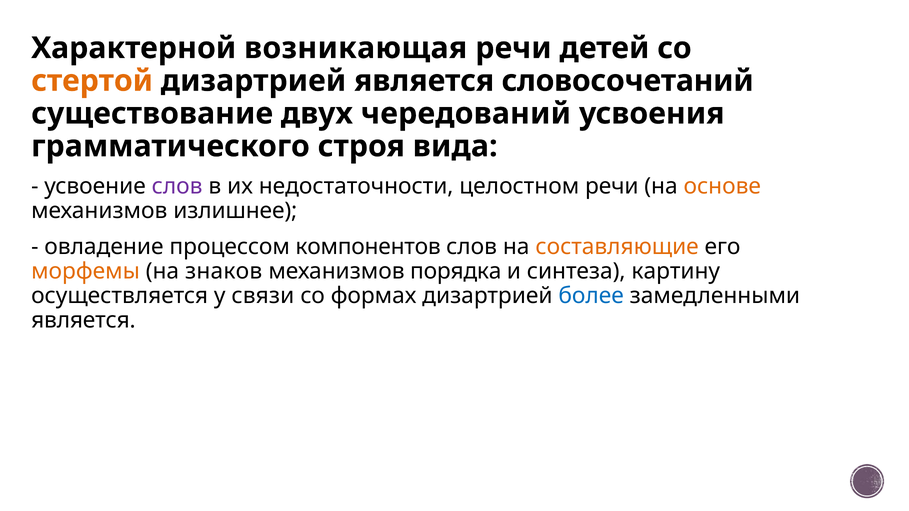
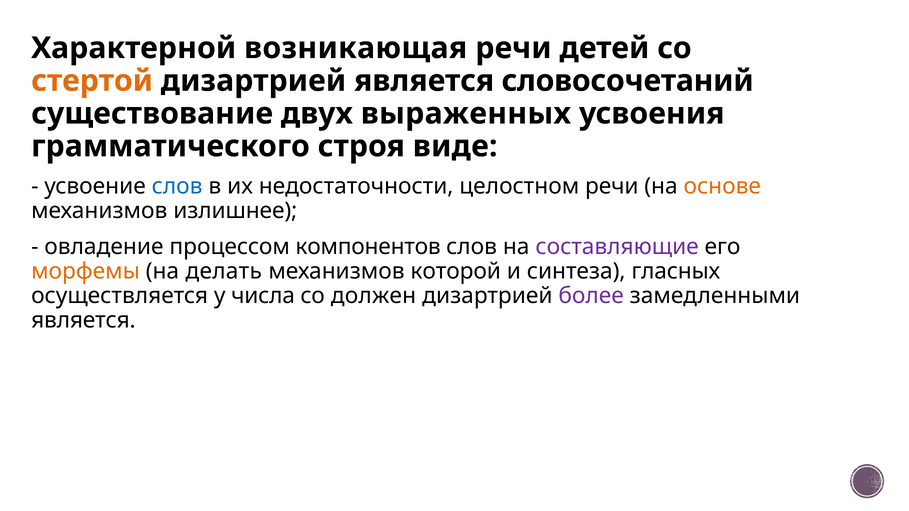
чередований: чередований -> выраженных (466, 114)
вида: вида -> виде (455, 146)
слов colour: purple -> blue (177, 186)
составляющие colour: orange -> purple (617, 247)
знаков: знаков -> делать (224, 271)
порядка: порядка -> которой (456, 271)
картину: картину -> гласных (676, 271)
связи: связи -> числа (263, 296)
формах: формах -> должен (373, 296)
более colour: blue -> purple (591, 296)
